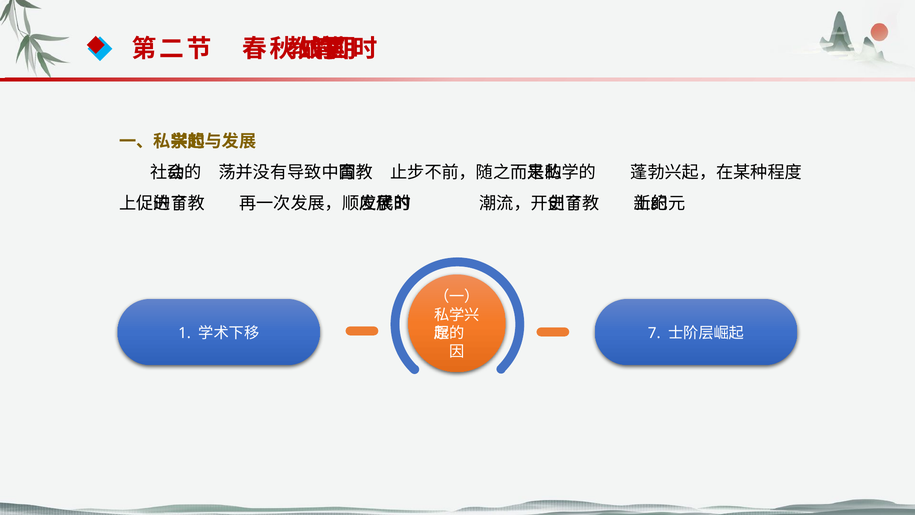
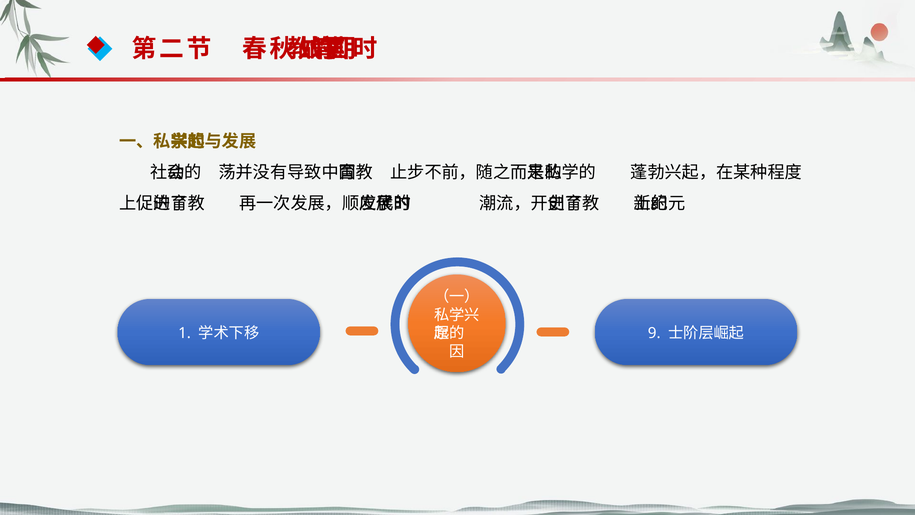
7: 7 -> 9 (654, 333)
